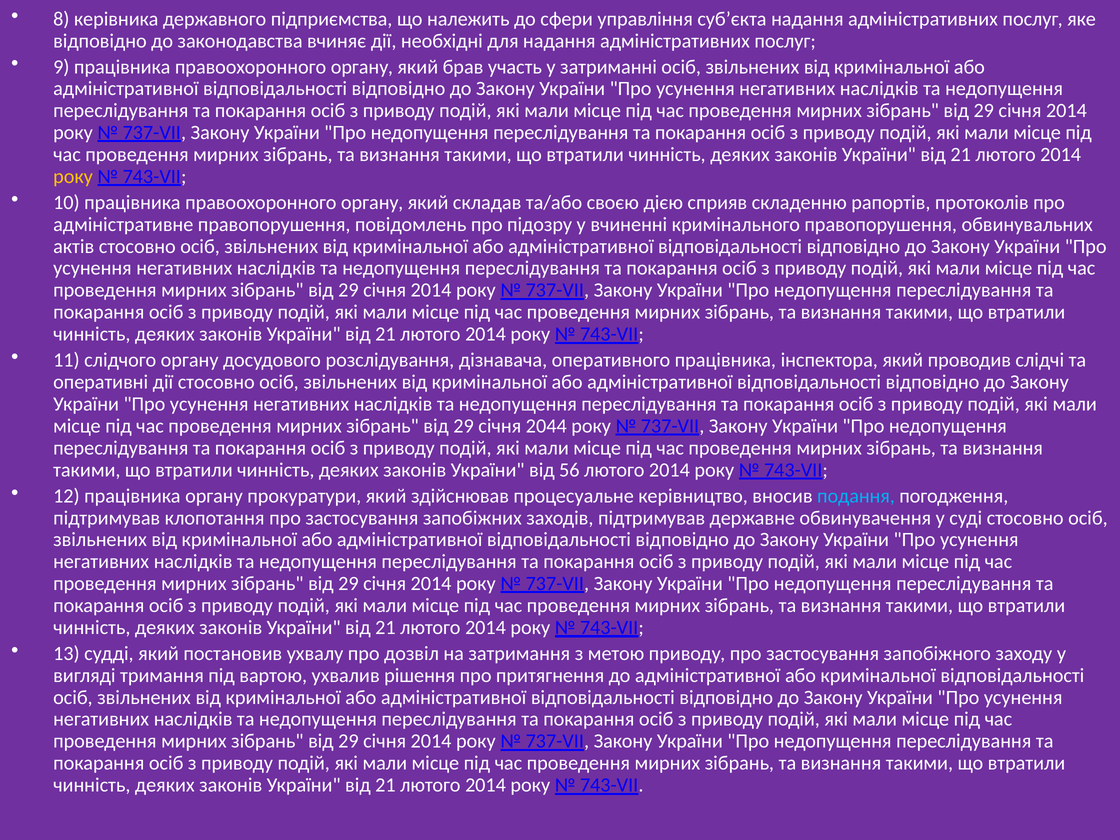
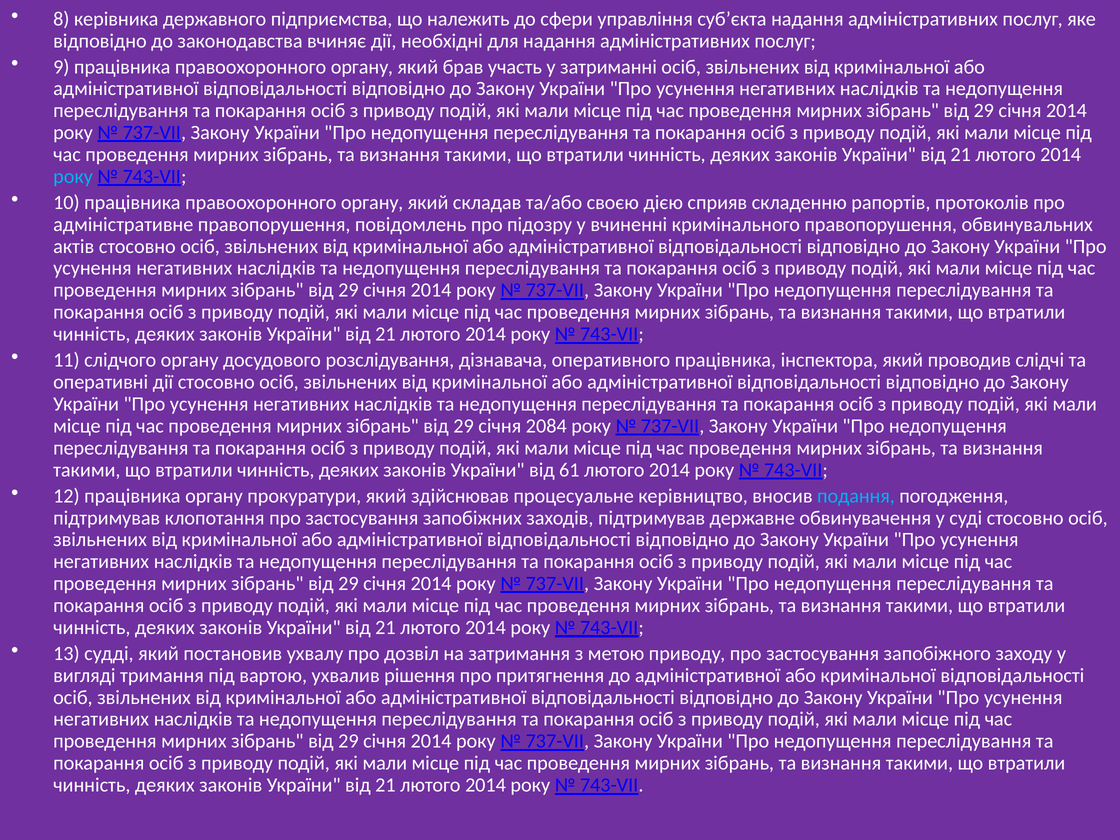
року colour: yellow -> light blue (73, 176)
2044: 2044 -> 2084 (546, 426)
56: 56 -> 61 (569, 470)
